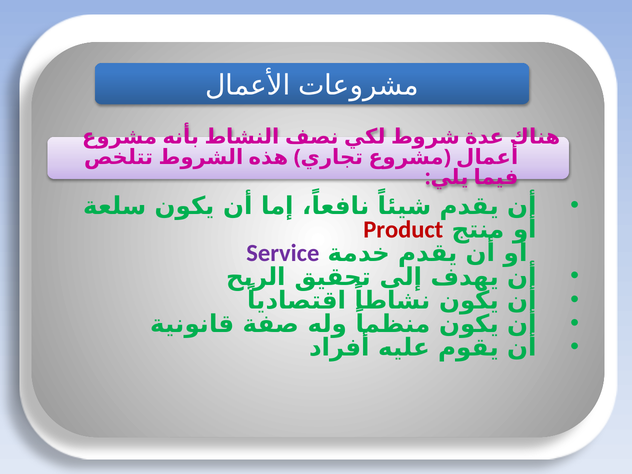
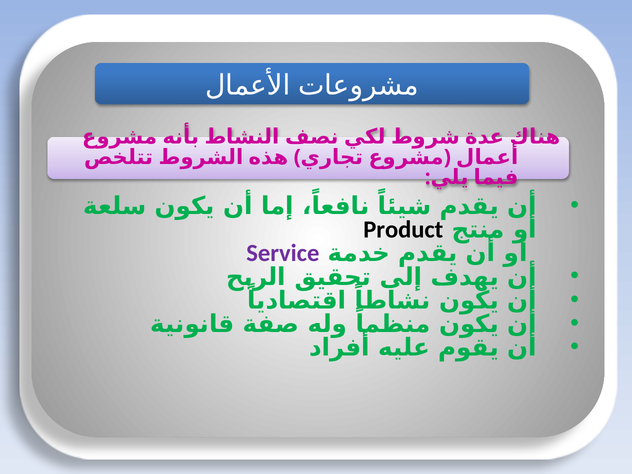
Product colour: red -> black (403, 230)
